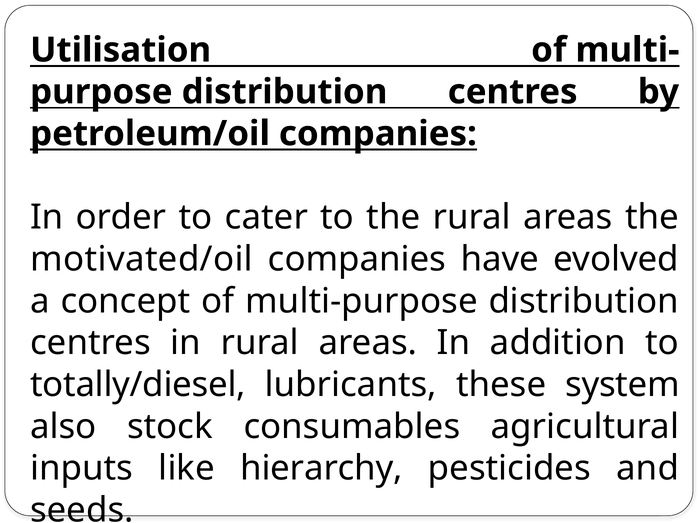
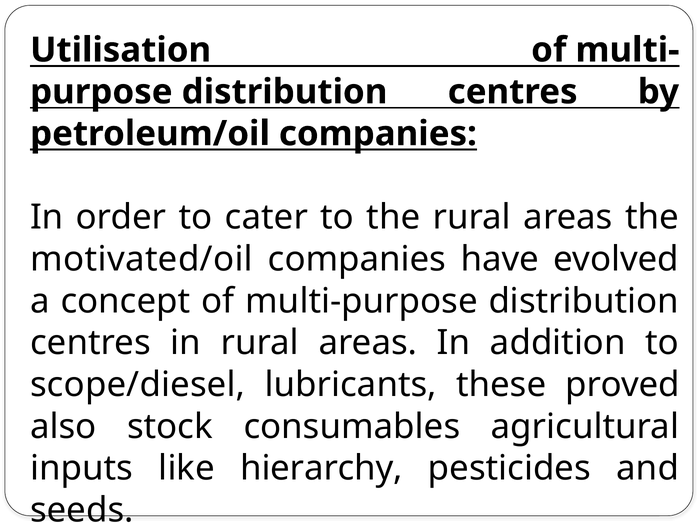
totally/diesel: totally/diesel -> scope/diesel (138, 385)
system: system -> proved (622, 385)
